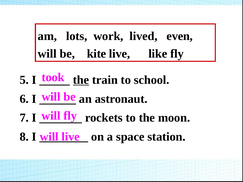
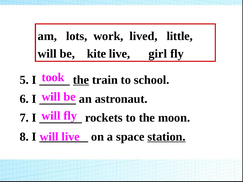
even: even -> little (180, 36)
like: like -> girl (158, 54)
station underline: none -> present (167, 137)
